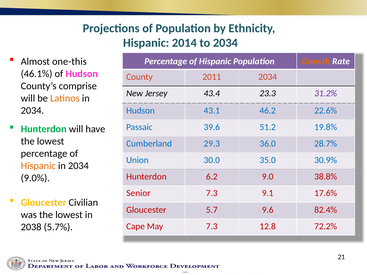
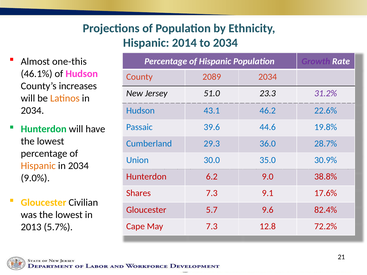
Growth colour: orange -> purple (316, 61)
2011: 2011 -> 2089 (212, 77)
comprise: comprise -> increases (78, 86)
43.4: 43.4 -> 51.0 (212, 94)
51.2: 51.2 -> 44.6 (268, 127)
Senior: Senior -> Shares (139, 193)
2038: 2038 -> 2013 (31, 227)
